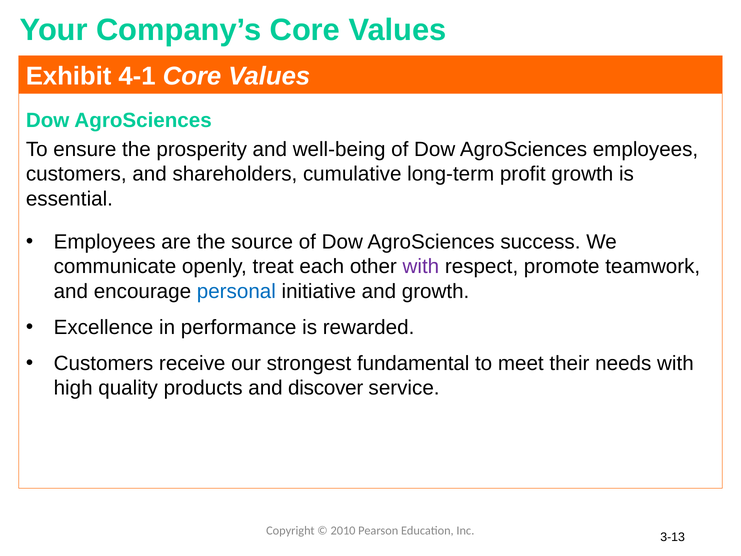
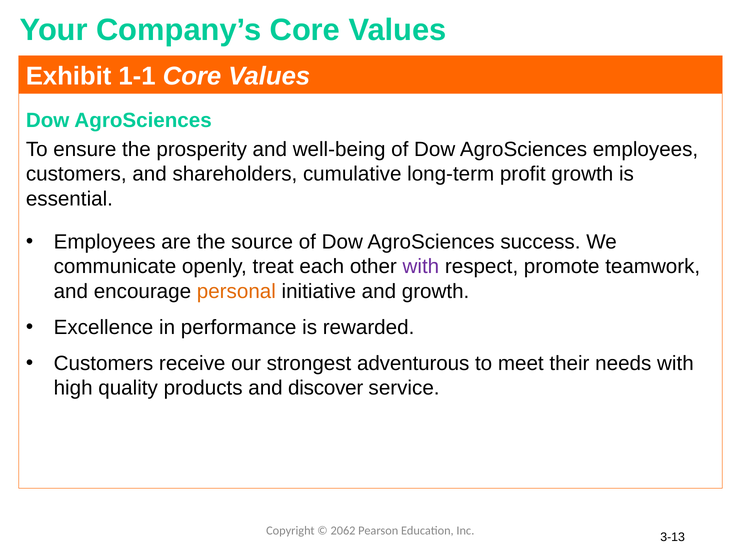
4-1: 4-1 -> 1-1 (137, 76)
personal colour: blue -> orange (236, 291)
fundamental: fundamental -> adventurous (413, 363)
2010: 2010 -> 2062 (343, 531)
